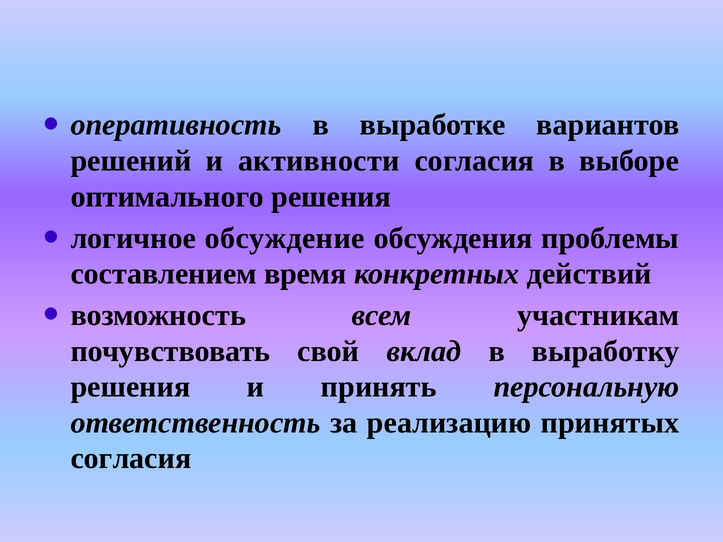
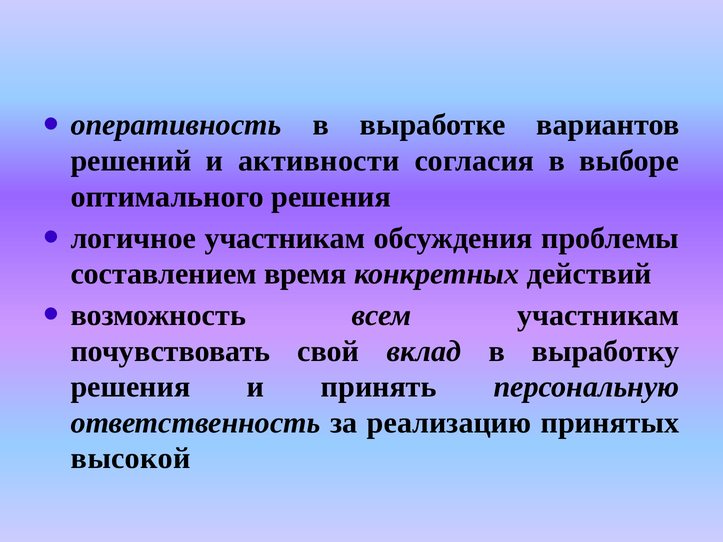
логичное обсуждение: обсуждение -> участникам (285, 238)
согласия: согласия -> высокой (131, 459)
